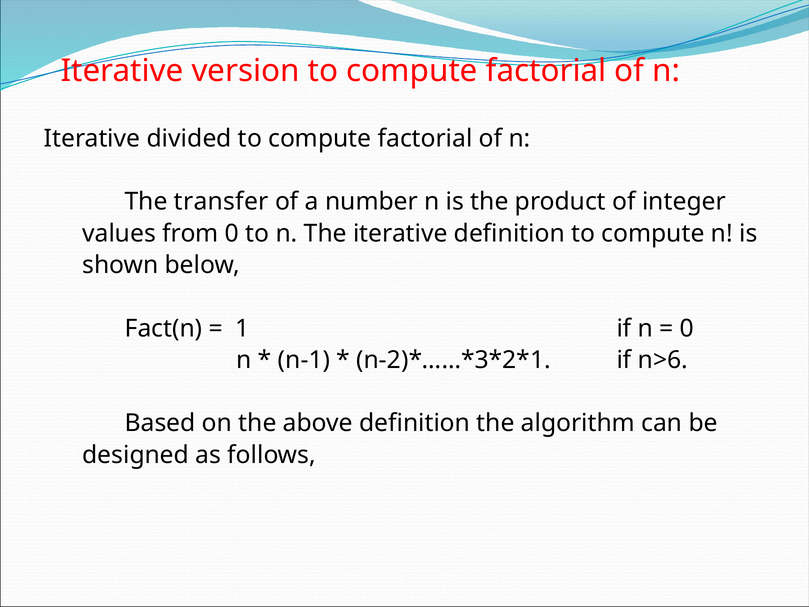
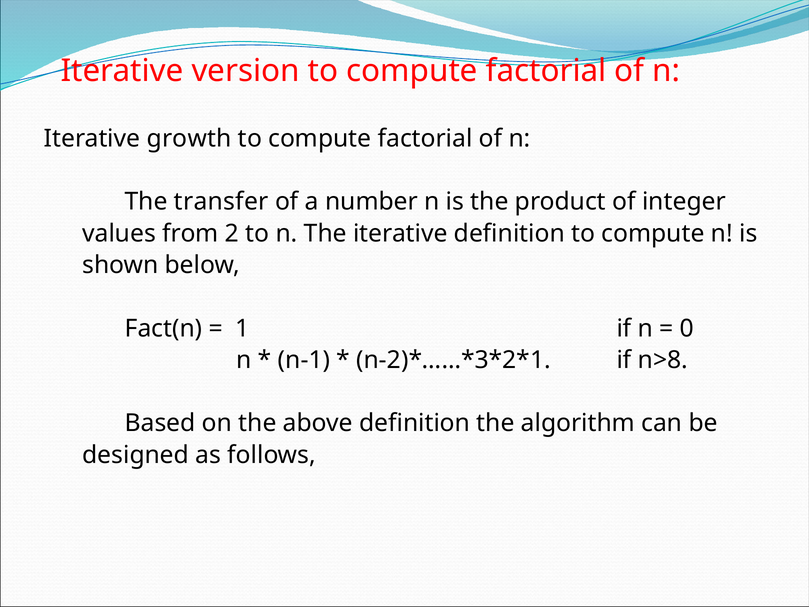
divided: divided -> growth (189, 139)
from 0: 0 -> 2 (232, 233)
n>6: n>6 -> n>8 (663, 360)
